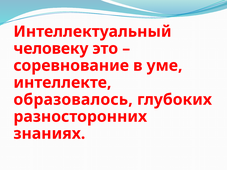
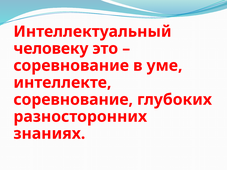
образовалось: образовалось -> соревнование (73, 100)
